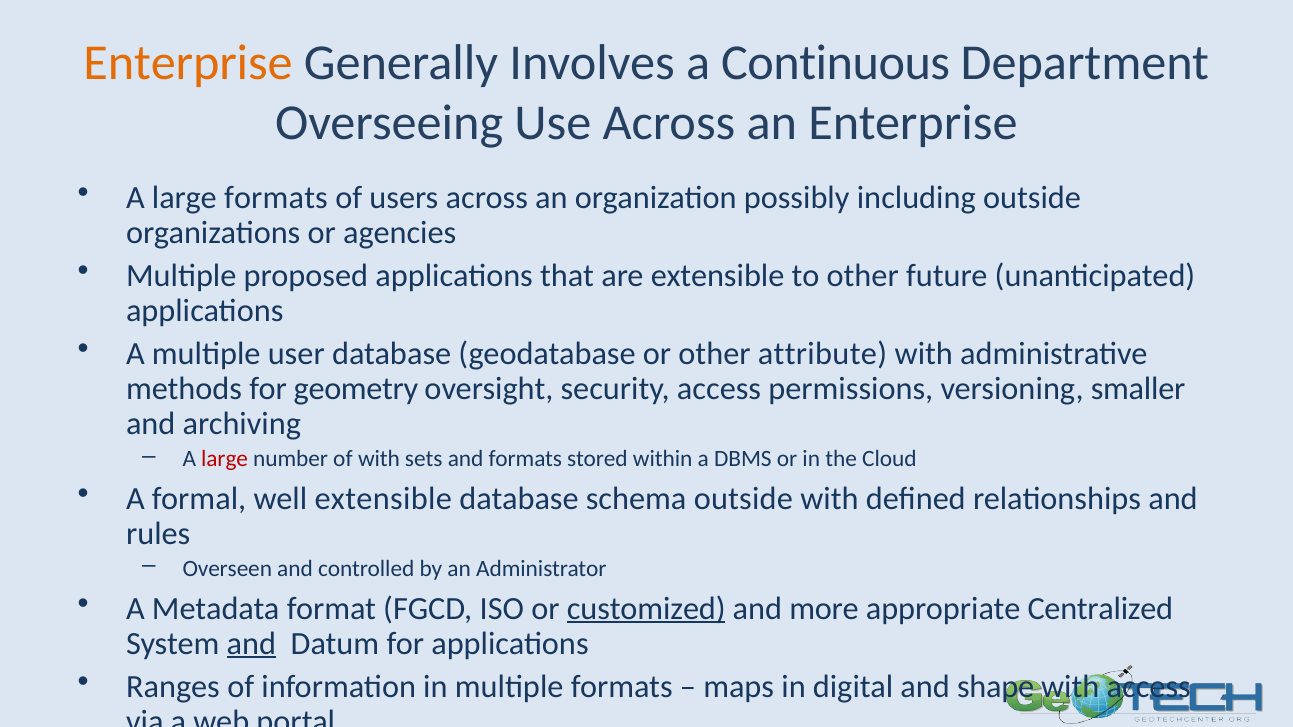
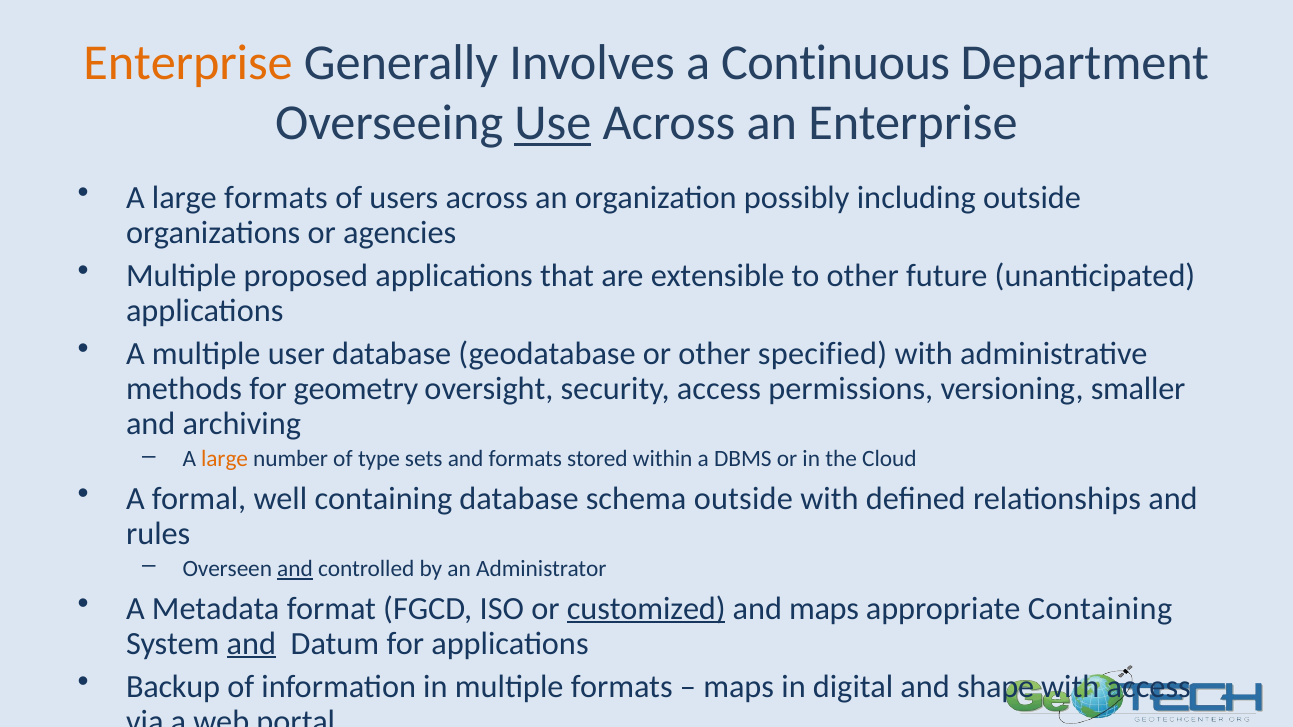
Use underline: none -> present (553, 123)
attribute: attribute -> specified (822, 354)
large colour: red -> orange (225, 459)
of with: with -> type (379, 459)
well extensible: extensible -> containing (383, 499)
and underline: none -> present (295, 569)
and more: more -> maps (824, 609)
appropriate Centralized: Centralized -> Containing (1100, 609)
Ranges: Ranges -> Backup (173, 687)
